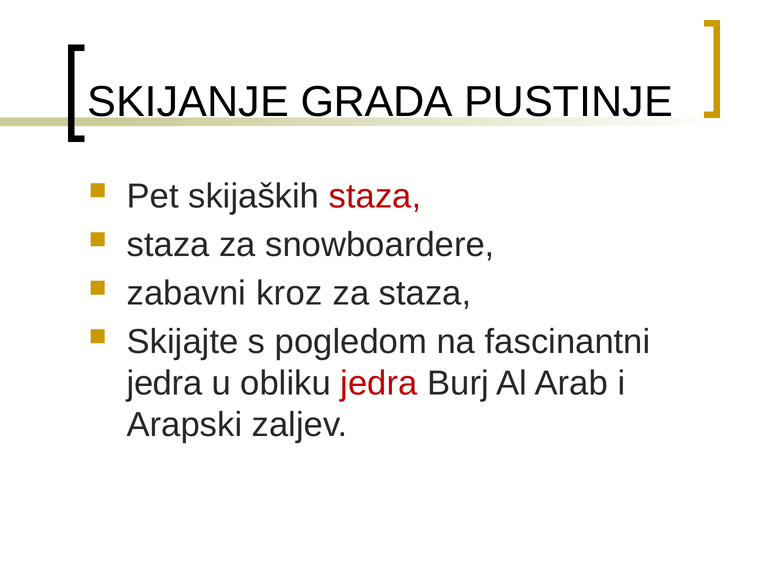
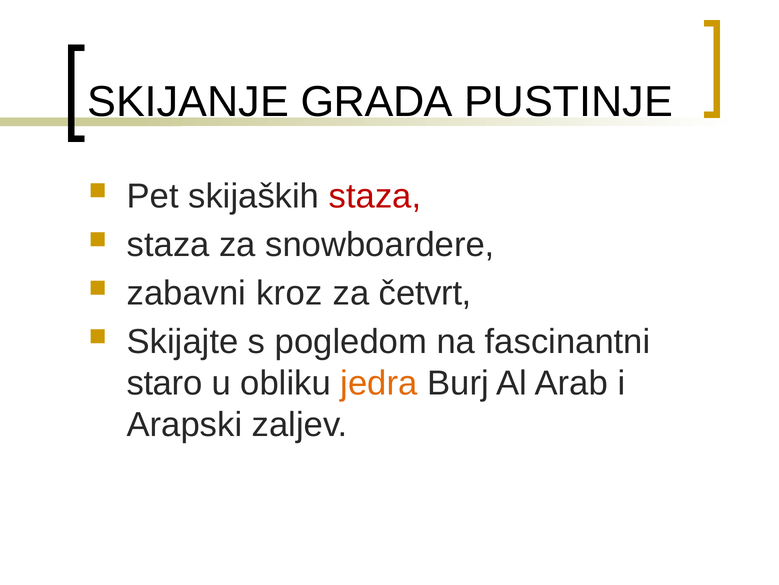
za staza: staza -> četvrt (425, 293)
jedra: jedra -> staro (165, 383)
jedra colour: red -> orange (379, 383)
